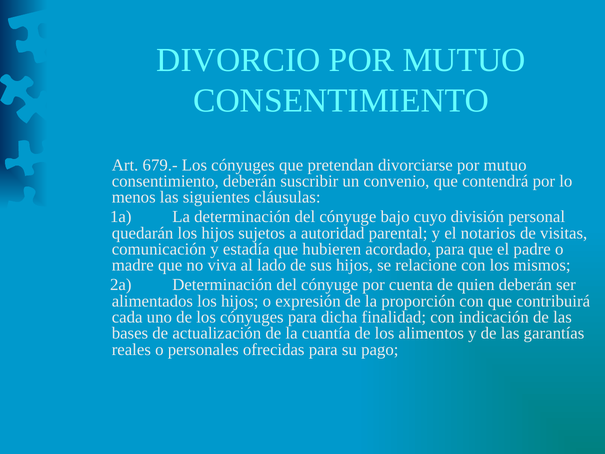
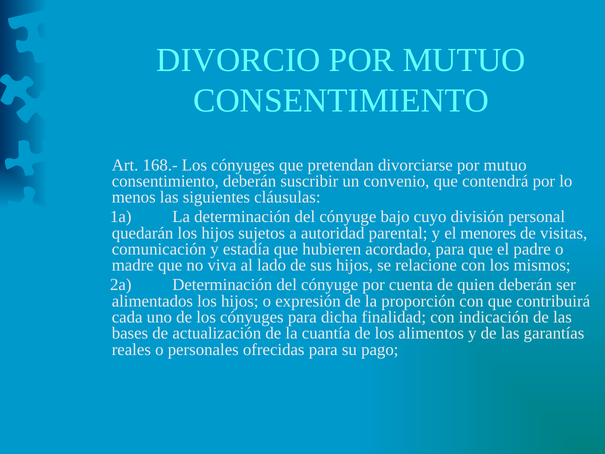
679.-: 679.- -> 168.- (160, 165)
notarios: notarios -> menores (488, 233)
